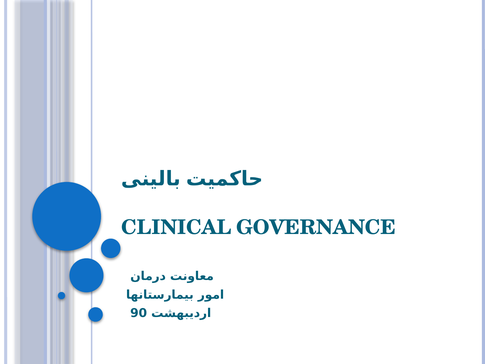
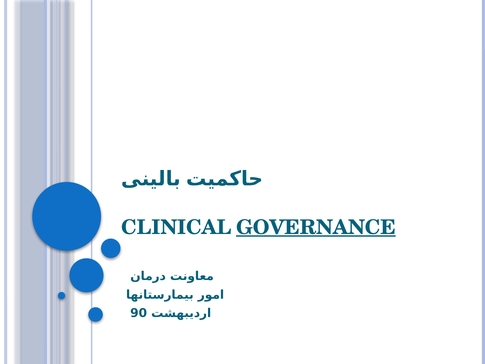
GOVERNANCE underline: none -> present (316, 227)
